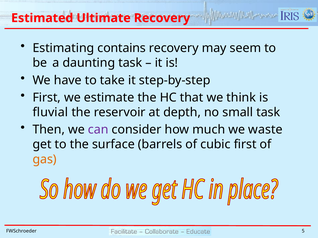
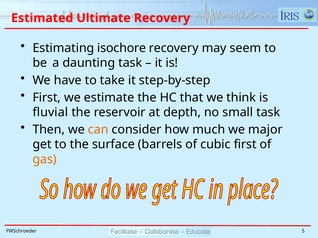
contains: contains -> isochore (122, 48)
can colour: purple -> orange (98, 130)
waste: waste -> major (265, 130)
